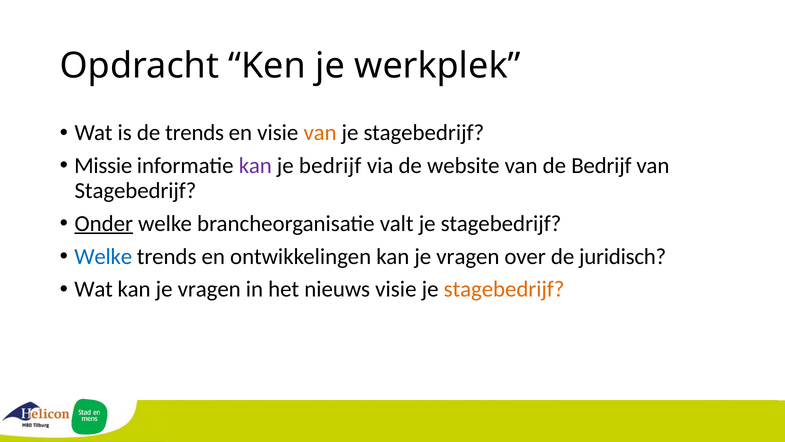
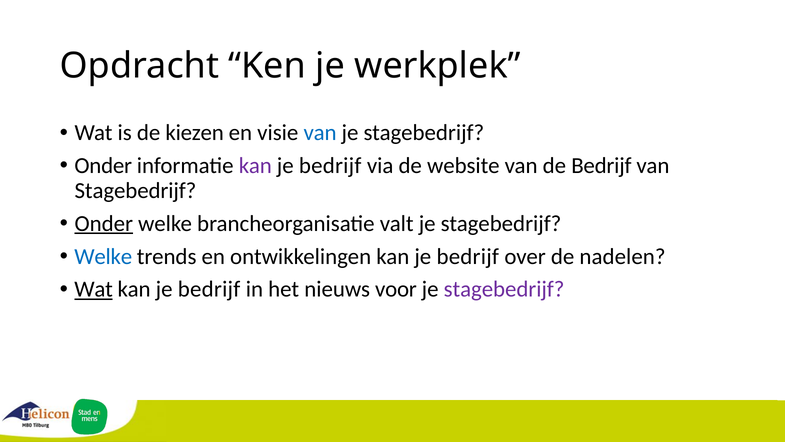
de trends: trends -> kiezen (195, 133)
van colour: orange -> blue (320, 133)
Missie: Missie -> Onder (103, 166)
ontwikkelingen kan je vragen: vragen -> bedrijf (468, 256)
juridisch: juridisch -> nadelen (622, 256)
Wat underline: none -> present (94, 289)
vragen: vragen -> bedrijf (209, 289)
nieuws visie: visie -> voor (396, 289)
stagebedrijf colour: orange -> purple (504, 289)
